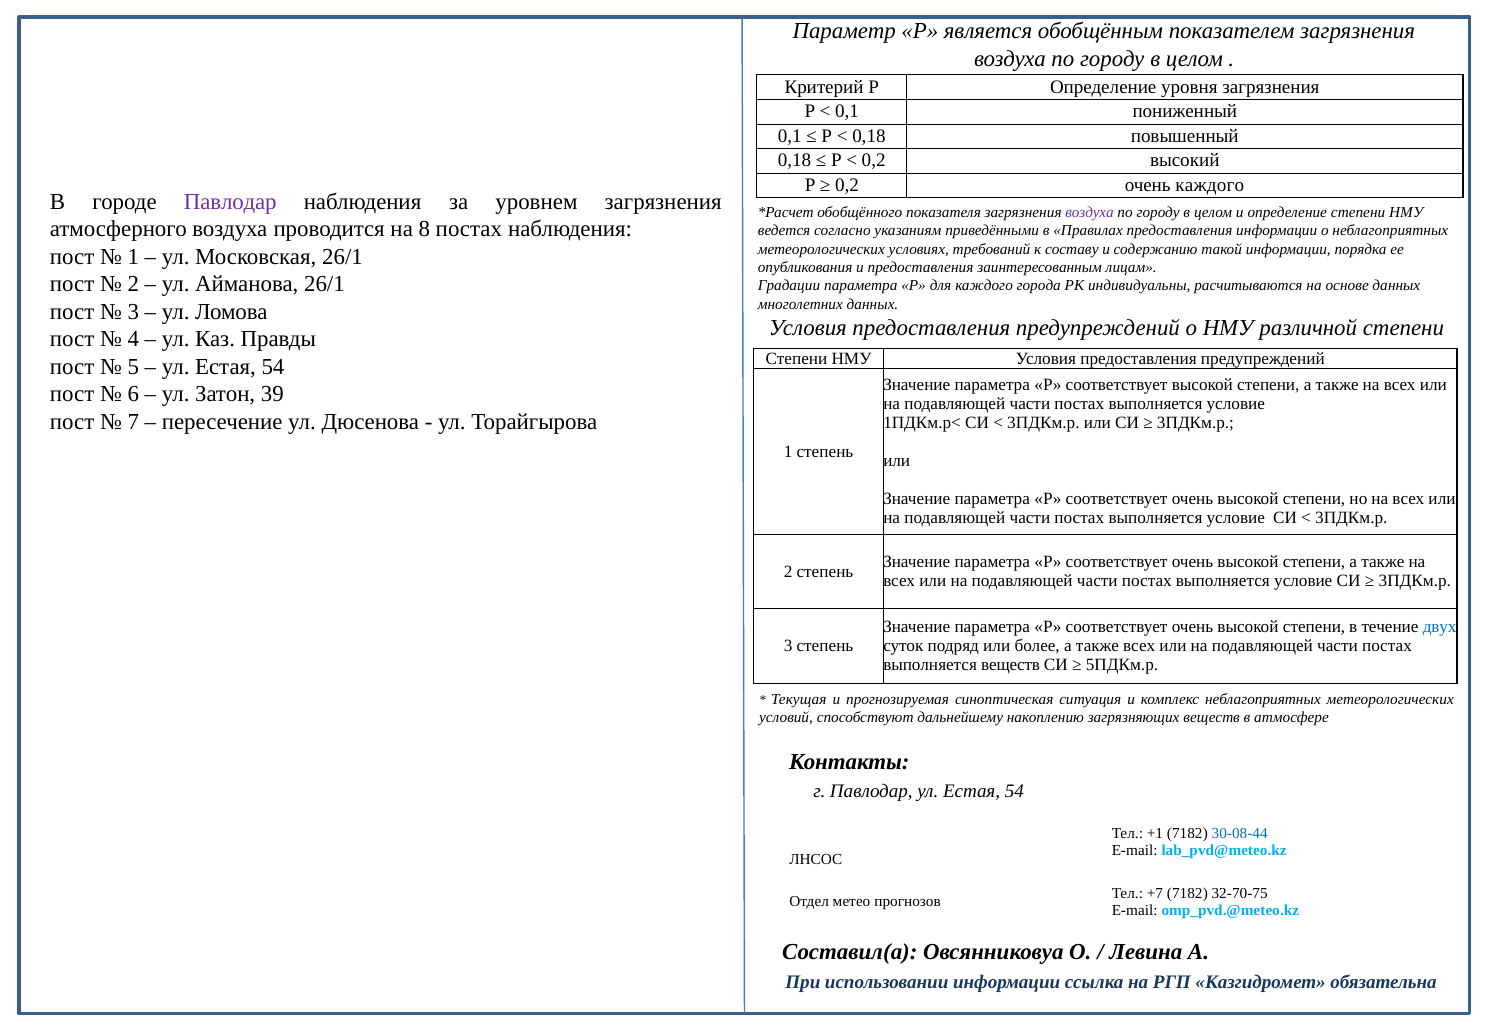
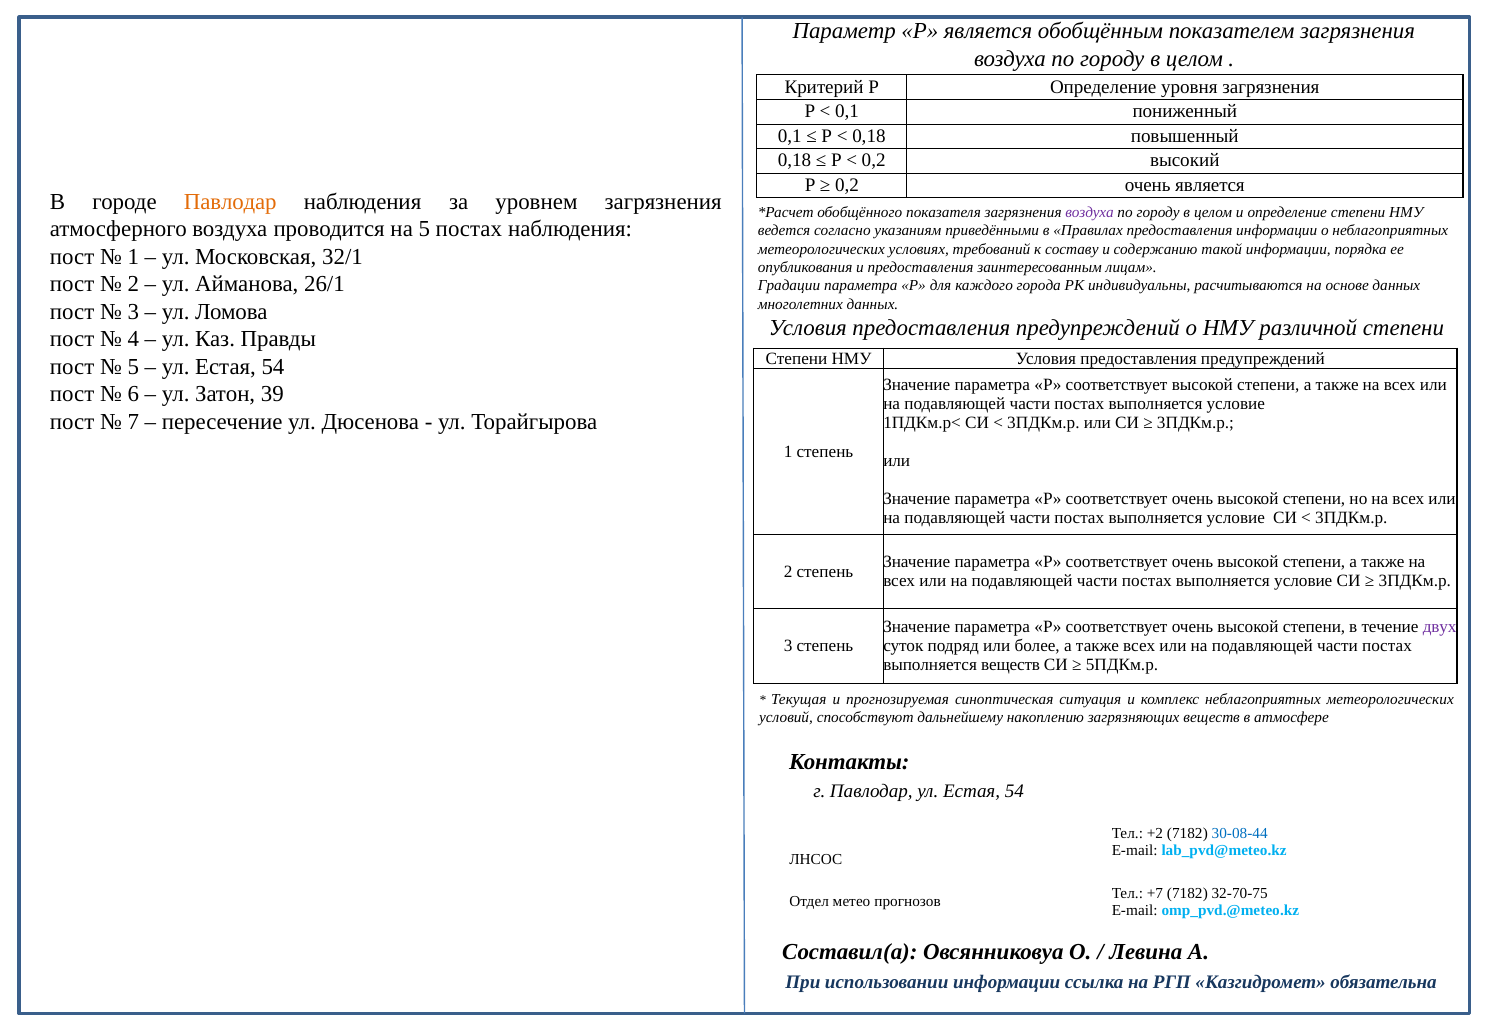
очень каждого: каждого -> является (1210, 185)
Павлодар colour: purple -> orange (230, 202)
на 8: 8 -> 5 (424, 229)
Московская 26/1: 26/1 -> 32/1 (342, 257)
двух colour: blue -> purple (1440, 627)
+1: +1 -> +2 (1155, 833)
